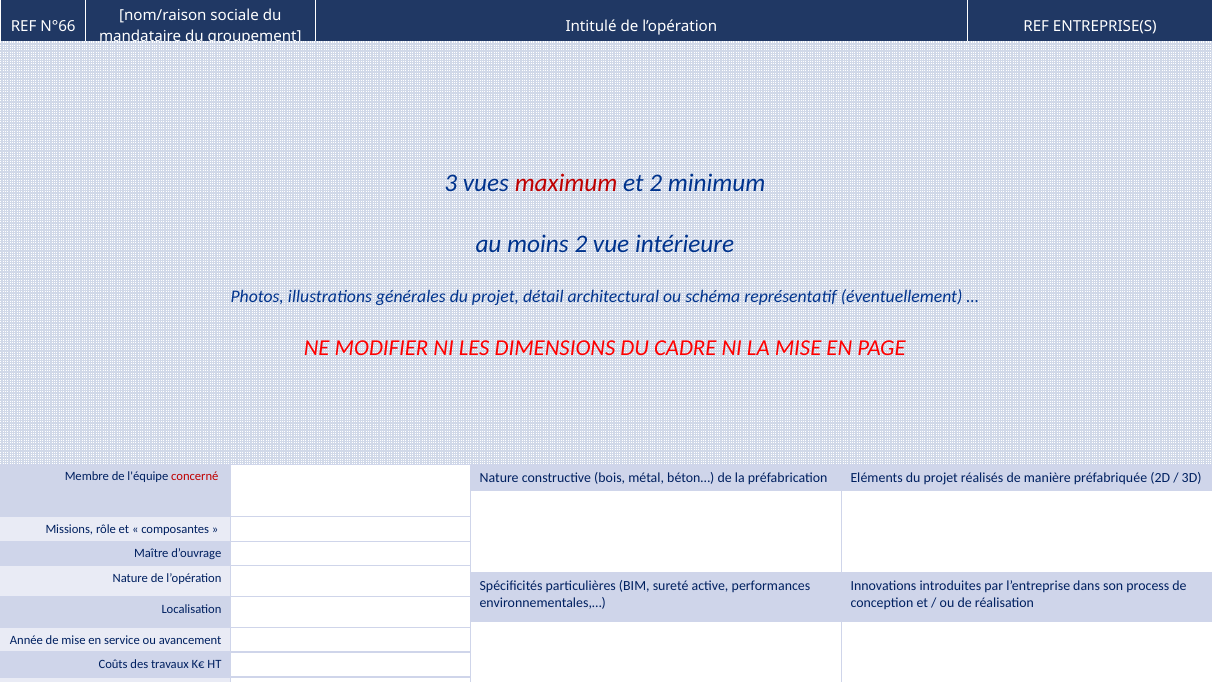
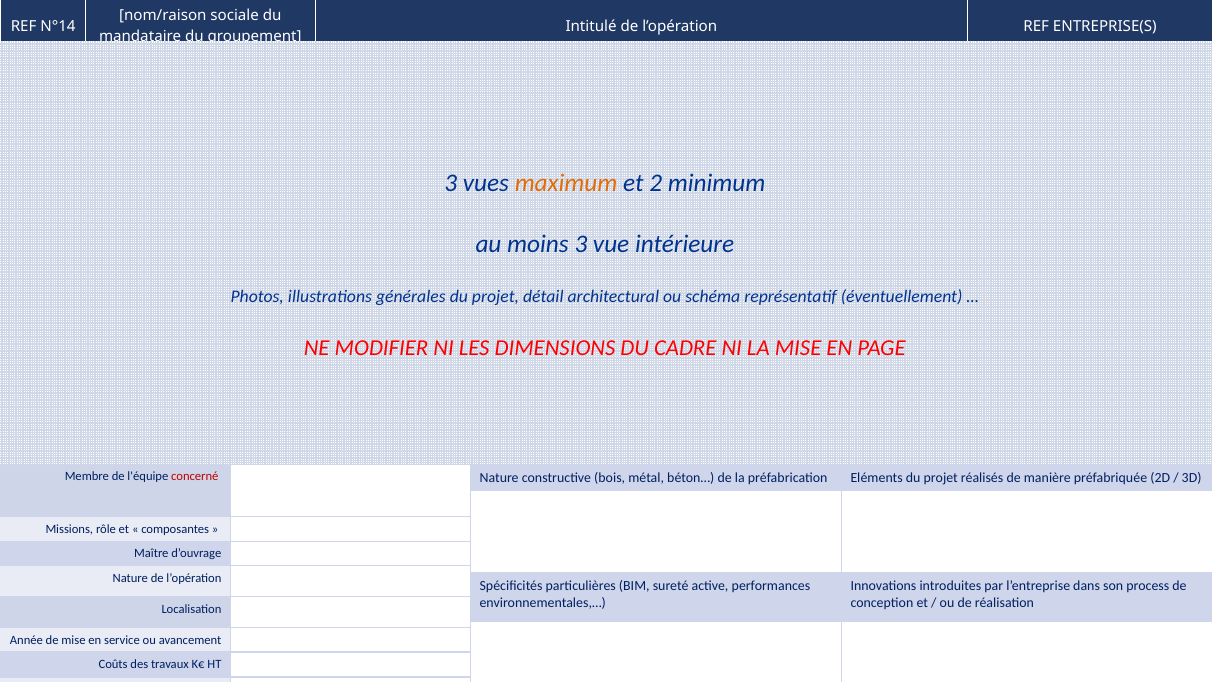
N°66: N°66 -> N°14 (58, 26)
maximum colour: red -> orange (566, 183)
moins 2: 2 -> 3 (581, 244)
